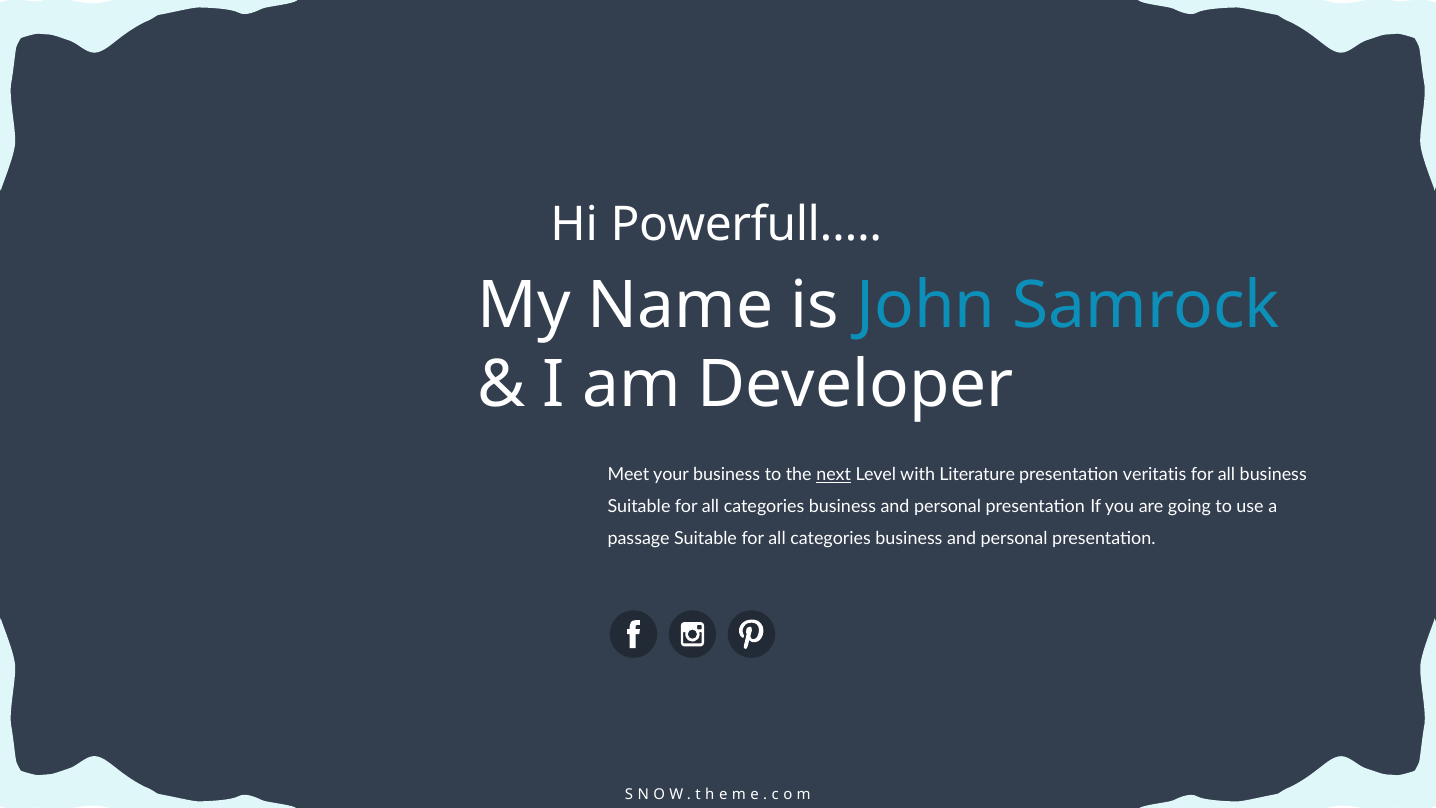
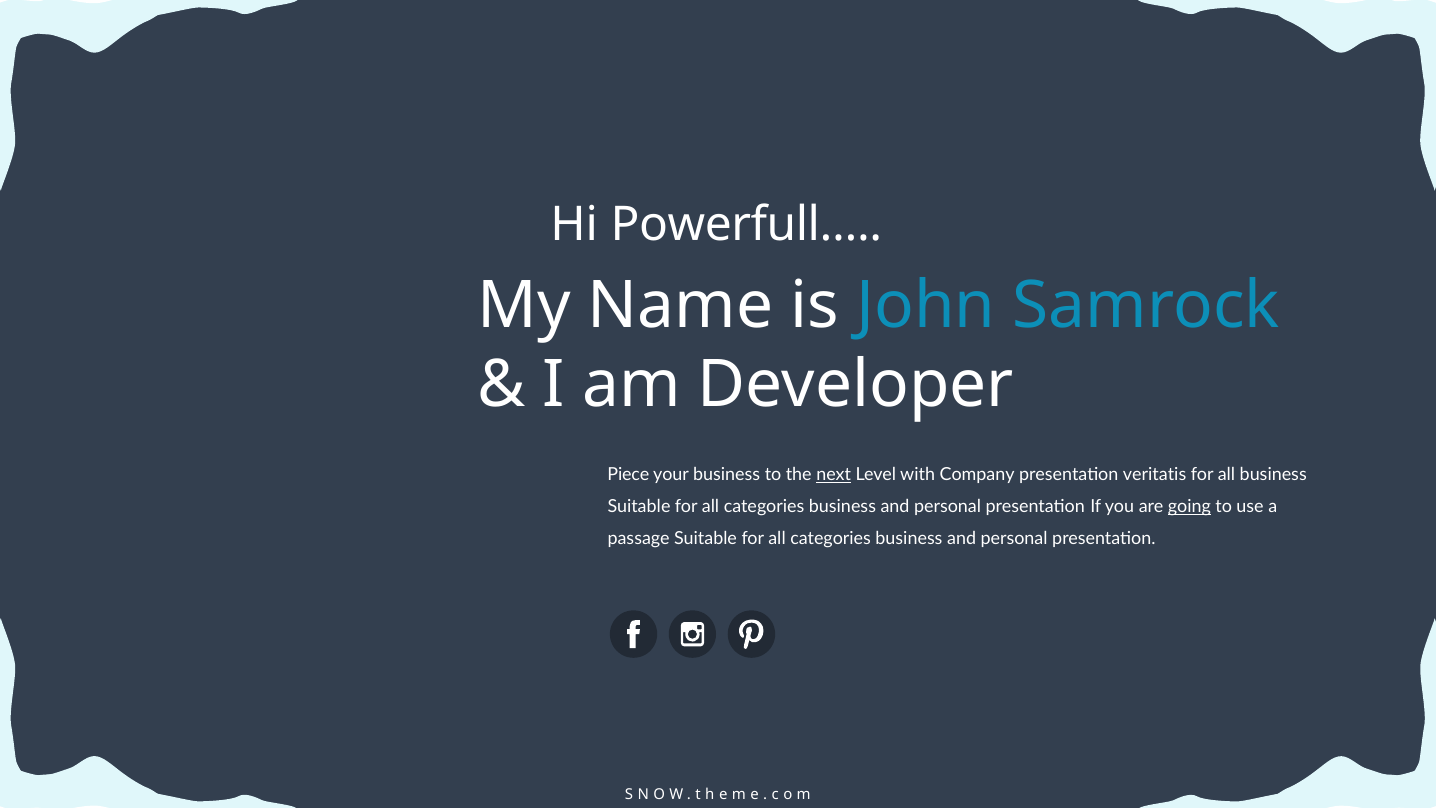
Meet: Meet -> Piece (628, 474)
Literature: Literature -> Company (977, 474)
going underline: none -> present (1189, 507)
